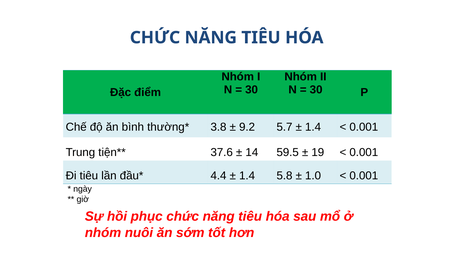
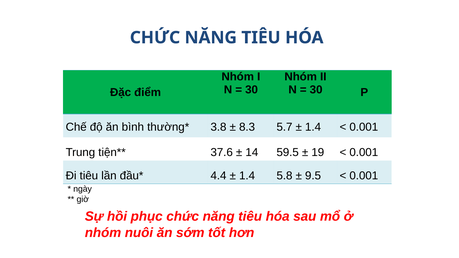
9.2: 9.2 -> 8.3 (247, 127)
1.0: 1.0 -> 9.5 (313, 176)
